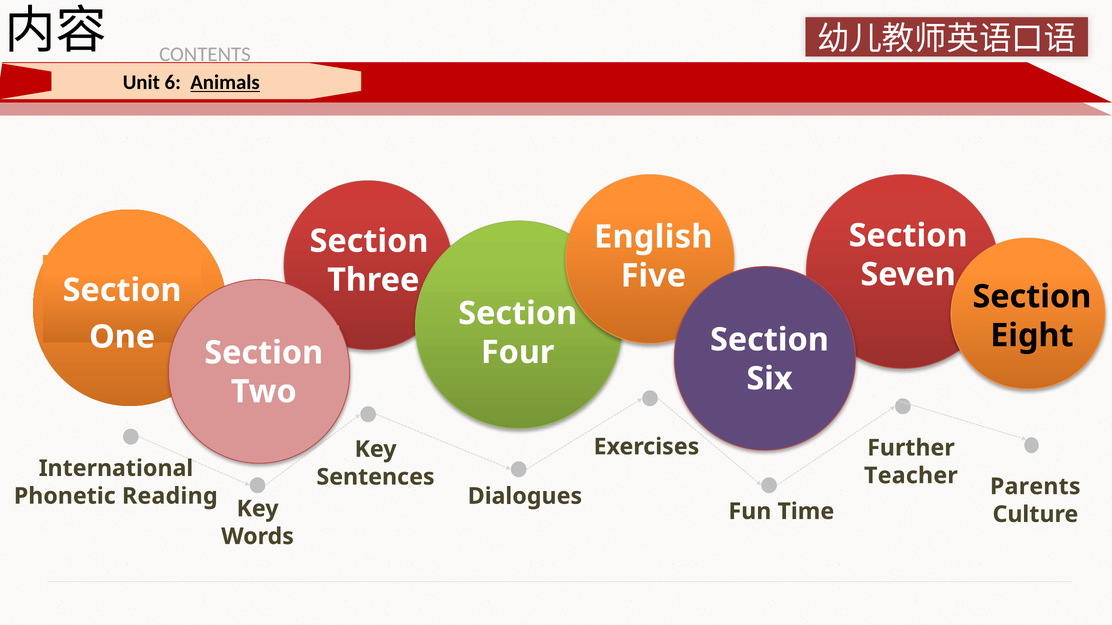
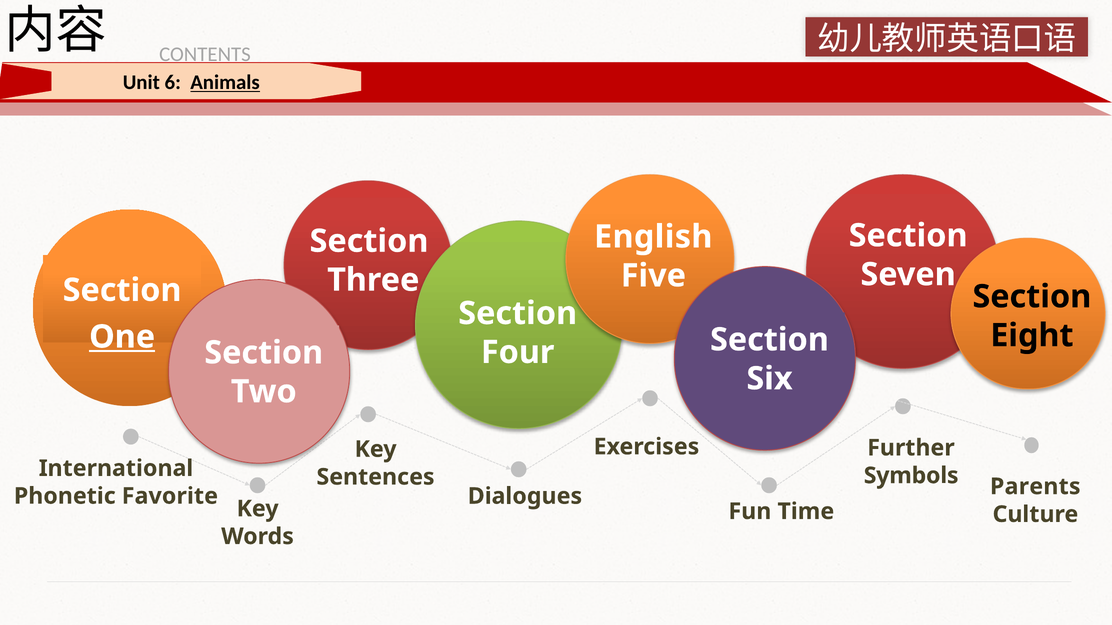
One underline: none -> present (122, 337)
Teacher: Teacher -> Symbols (911, 476)
Reading: Reading -> Favorite (170, 496)
